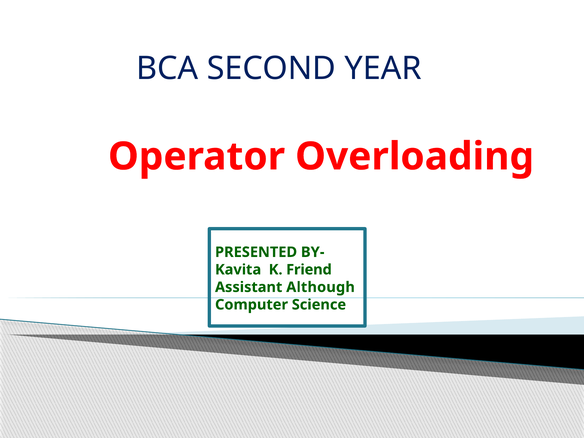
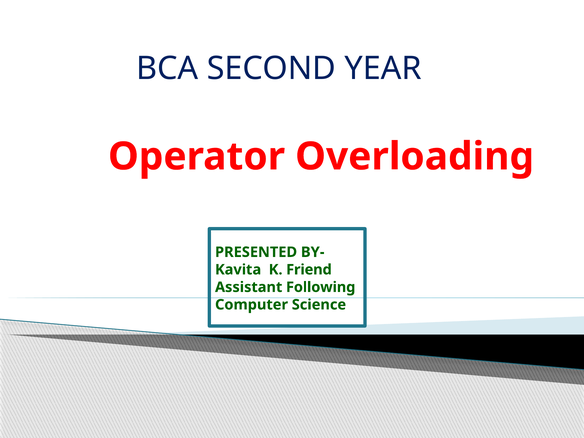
Although: Although -> Following (321, 287)
